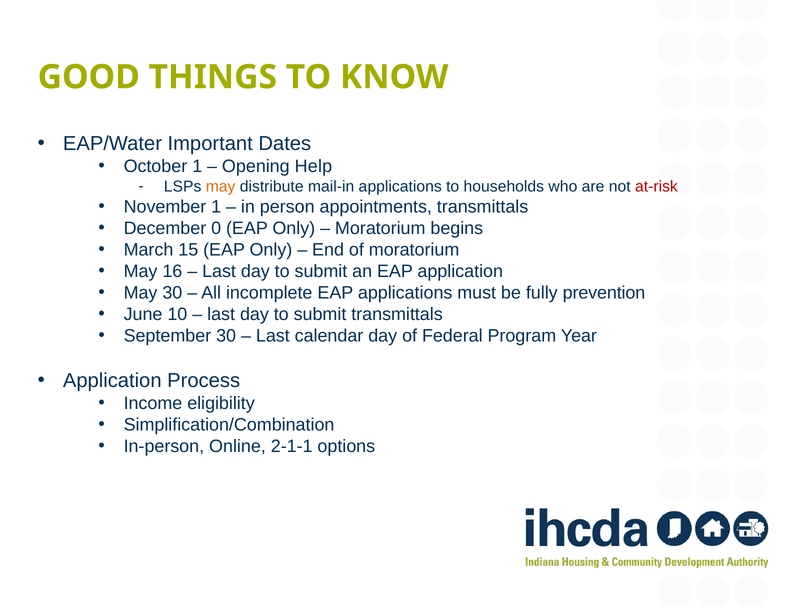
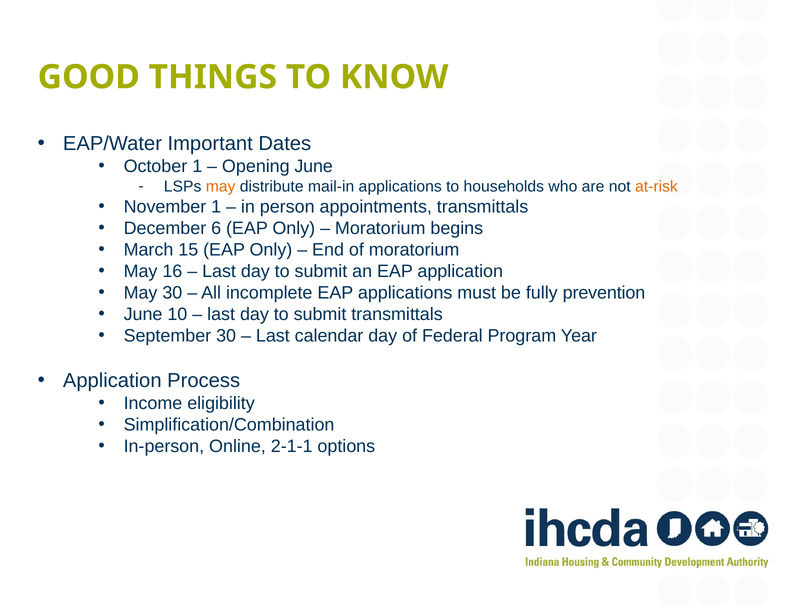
Opening Help: Help -> June (314, 166)
at-risk colour: red -> orange (656, 186)
0: 0 -> 6 (216, 228)
